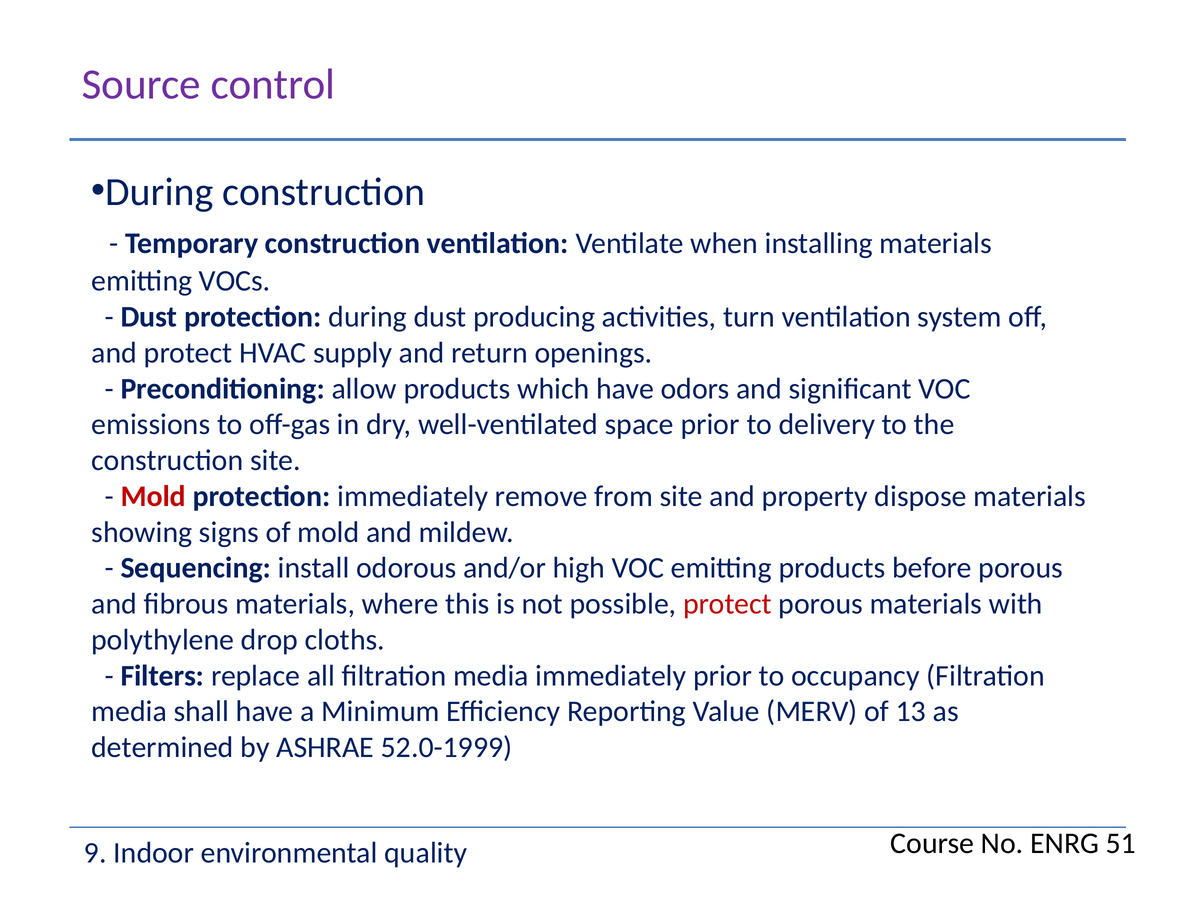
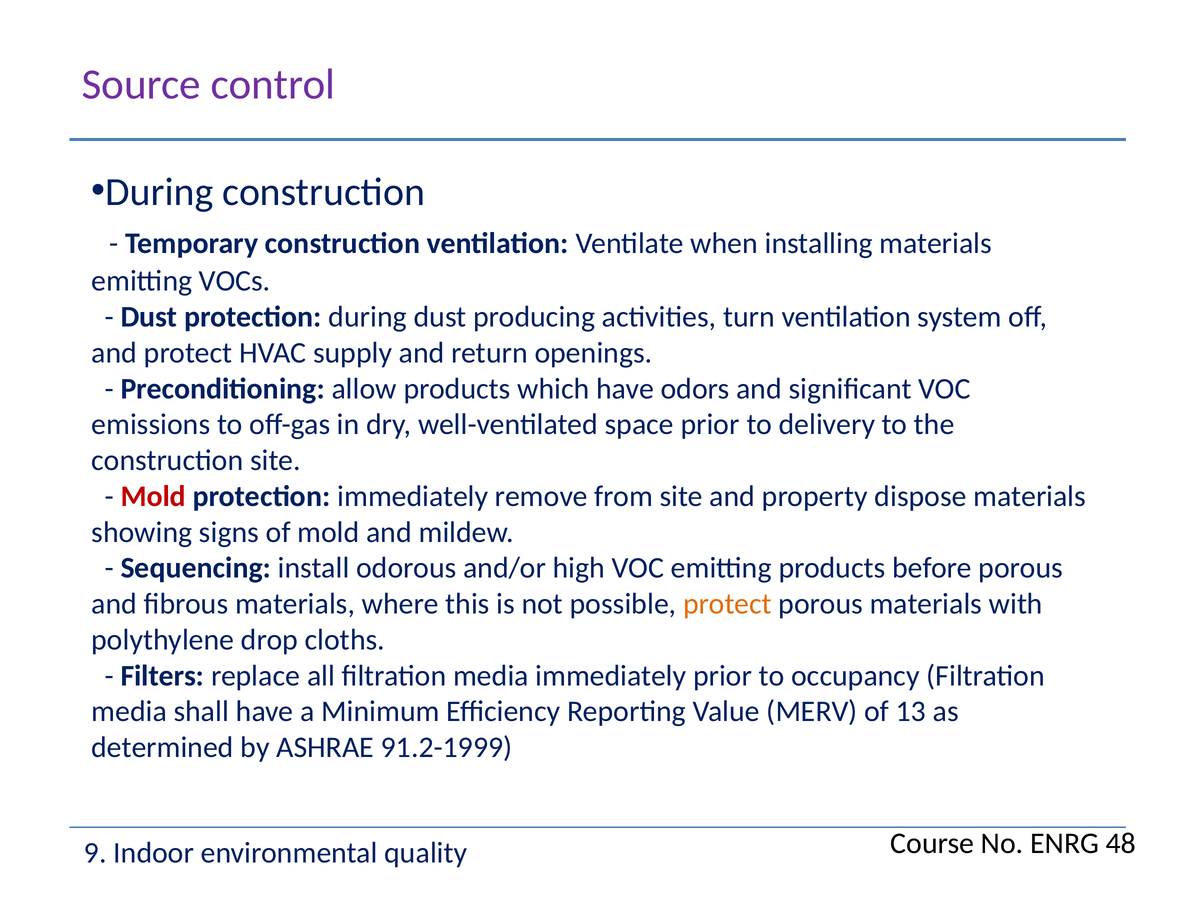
protect colour: red -> orange (727, 604)
52.0-1999: 52.0-1999 -> 91.2-1999 (447, 747)
51: 51 -> 48 (1121, 843)
